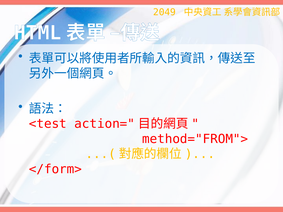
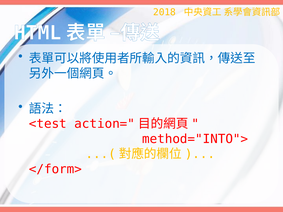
2049: 2049 -> 2018 (165, 12)
method="FROM">: method="FROM"> -> method="INTO"> (195, 139)
